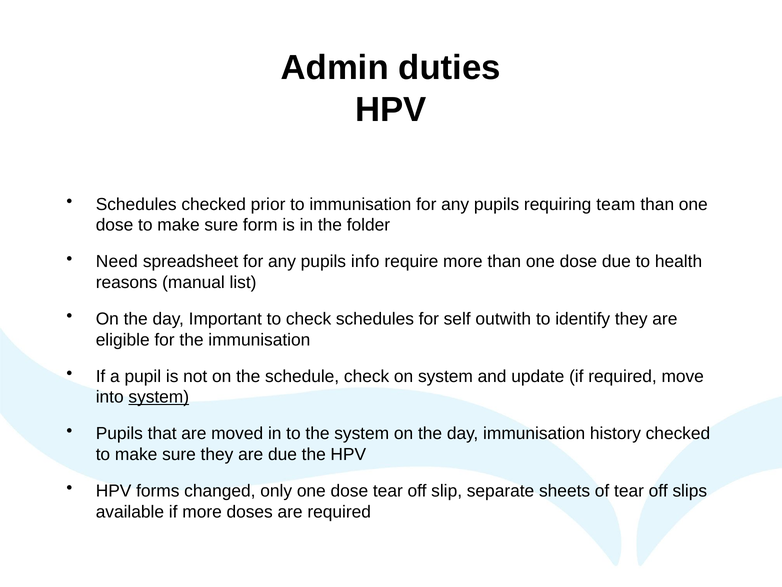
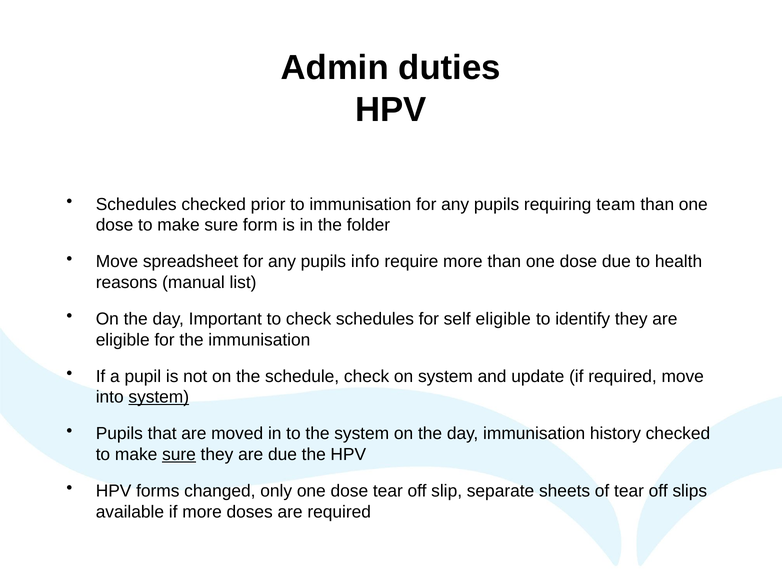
Need: Need -> Move (117, 261)
self outwith: outwith -> eligible (503, 319)
sure underline: none -> present (179, 454)
